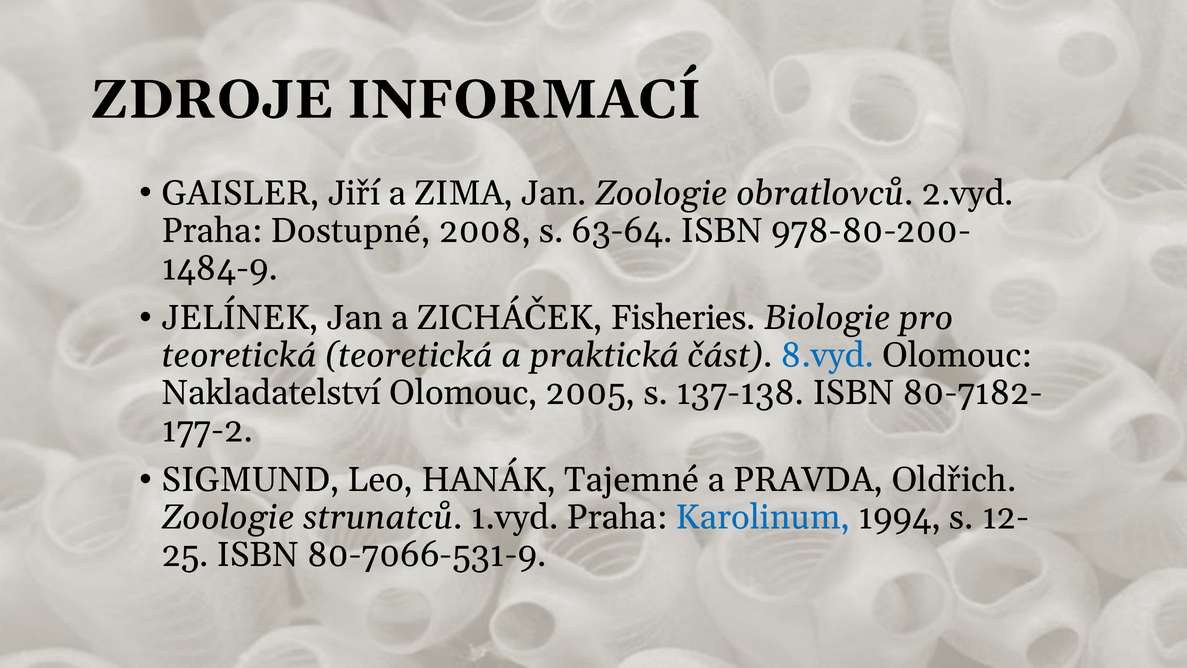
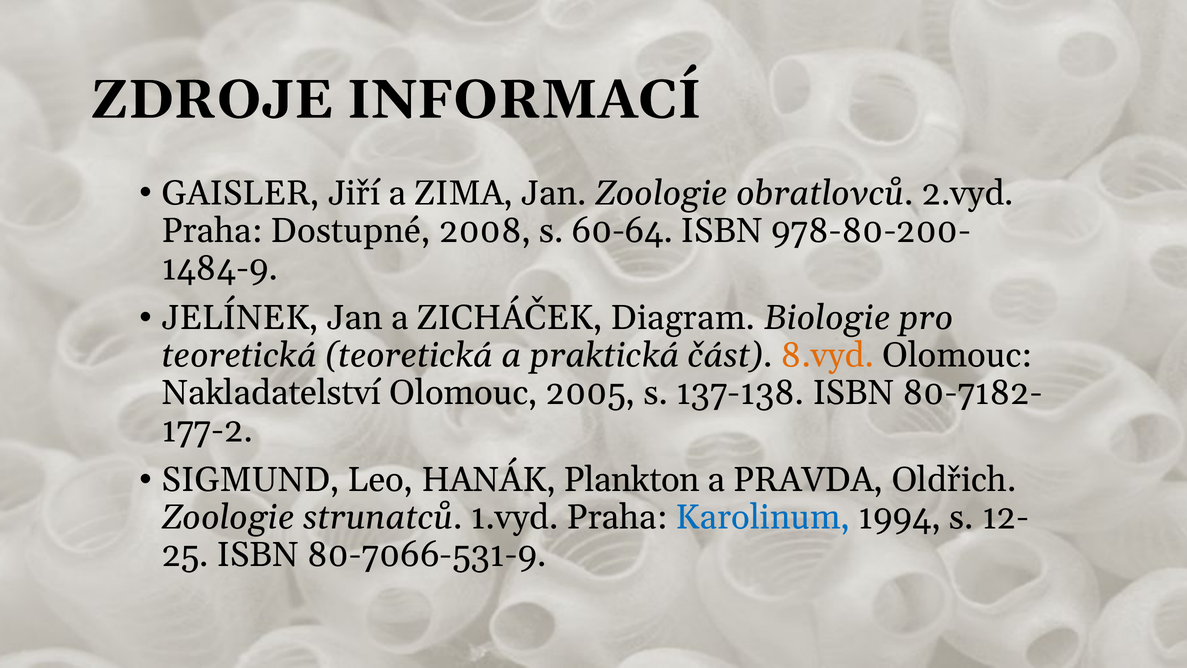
63-64: 63-64 -> 60-64 (622, 231)
Fisheries: Fisheries -> Diagram (683, 318)
8.vyd colour: blue -> orange (828, 355)
Tajemné: Tajemné -> Plankton (632, 480)
